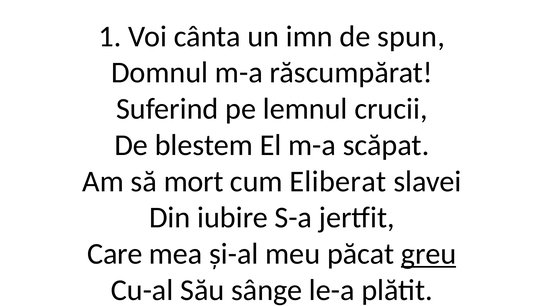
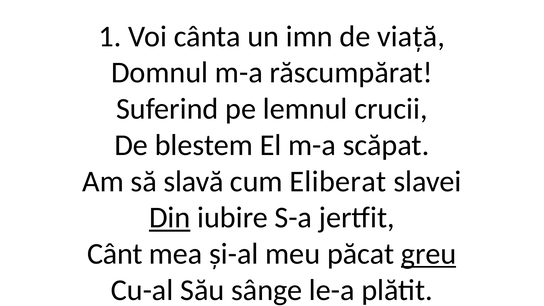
spun: spun -> viață (411, 36)
mort: mort -> slavă (194, 181)
Din underline: none -> present (170, 218)
Care: Care -> Cânt (115, 254)
